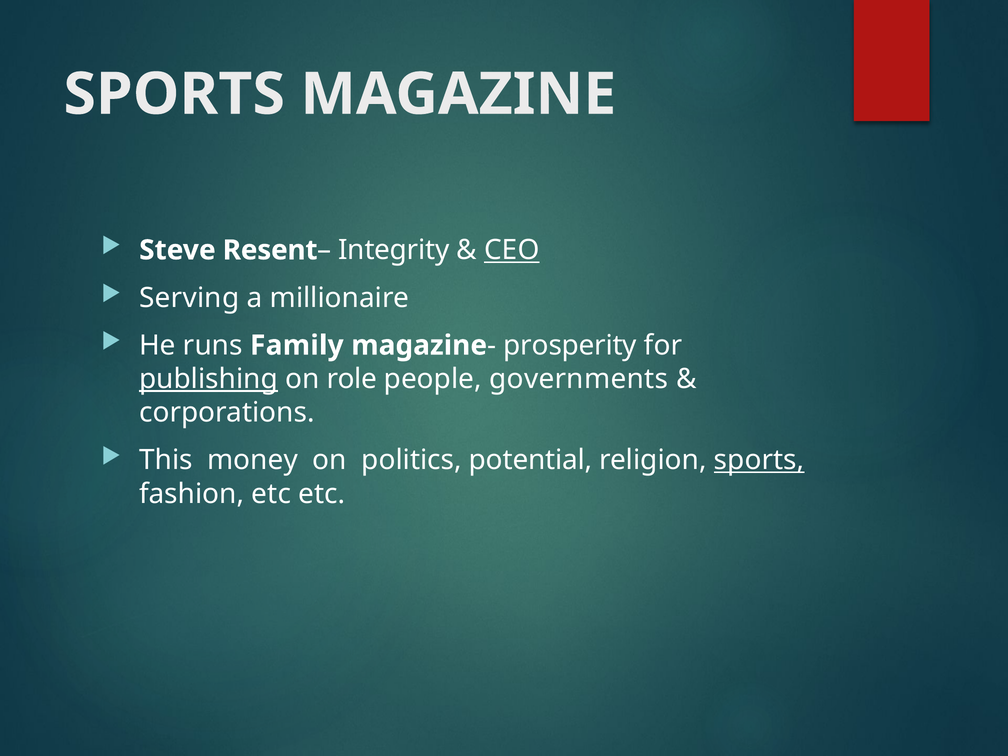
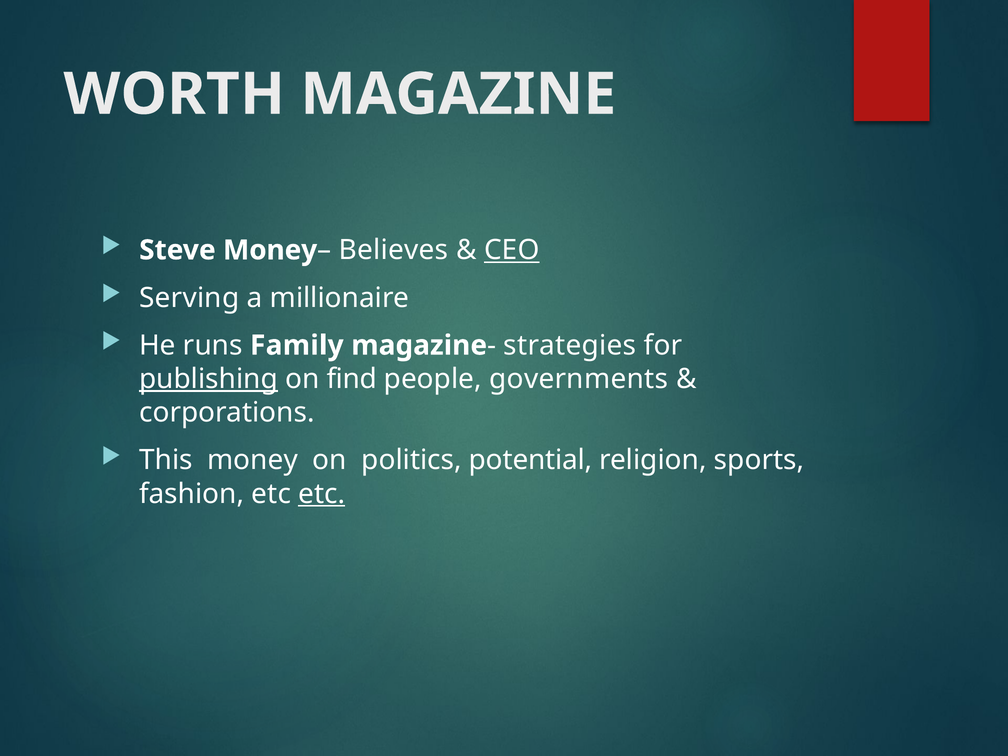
SPORTS: SPORTS -> WORTH (174, 94)
Steve Resent: Resent -> Money (270, 250)
Integrity: Integrity -> Believes (393, 250)
prosperity: prosperity -> strategies (570, 345)
role: role -> find (352, 379)
sports underline: present -> none (759, 460)
etc underline: none -> present (322, 494)
